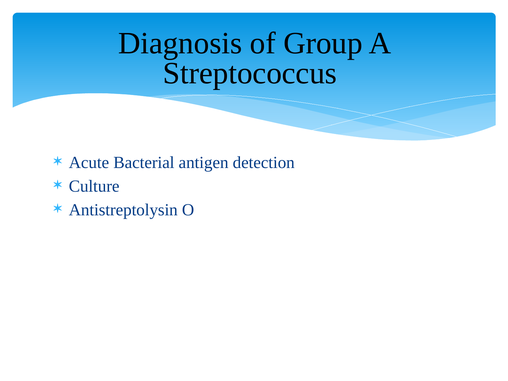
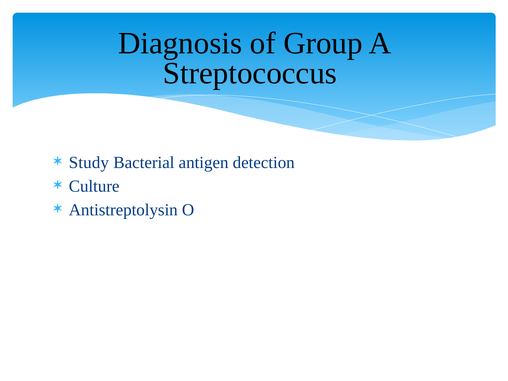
Acute: Acute -> Study (89, 163)
